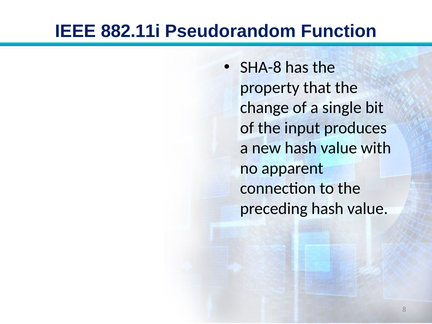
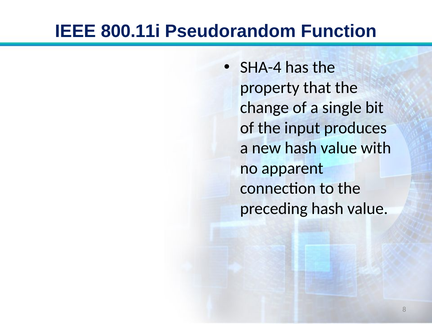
882.11i: 882.11i -> 800.11i (130, 31)
SHA-8: SHA-8 -> SHA-4 (261, 67)
